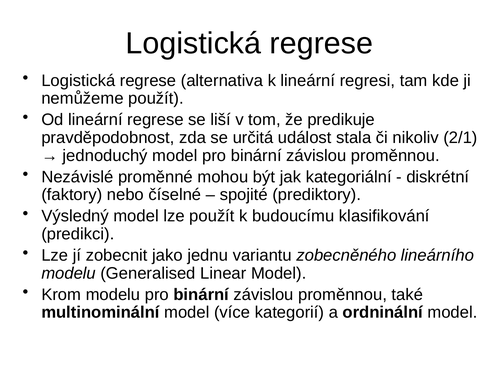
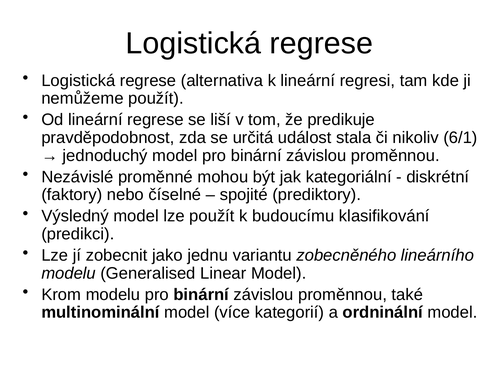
2/1: 2/1 -> 6/1 (460, 138)
